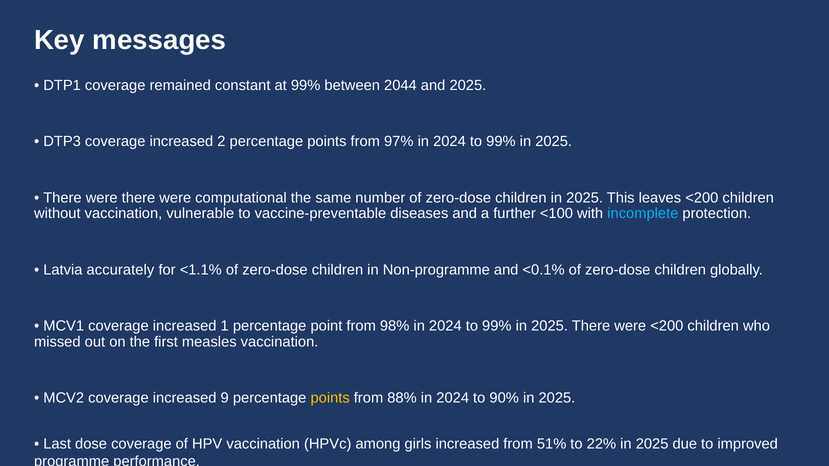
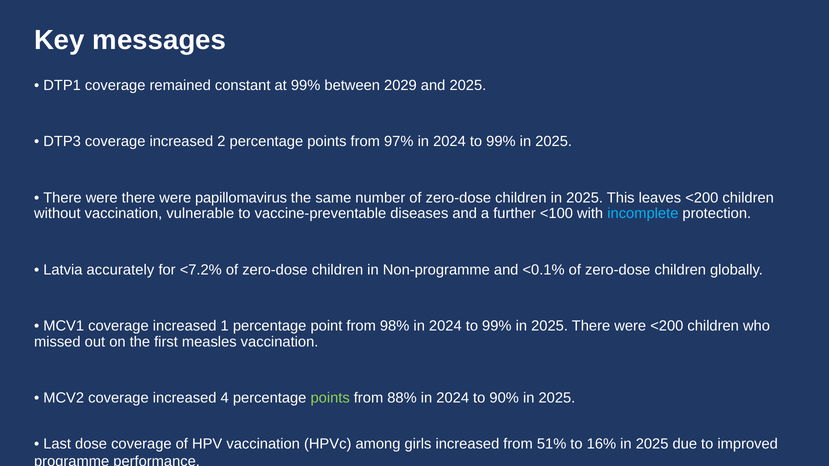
2044: 2044 -> 2029 (400, 86)
computational: computational -> papillomavirus (241, 198)
<1.1%: <1.1% -> <7.2% (201, 270)
9: 9 -> 4 (225, 398)
points colour: yellow -> light green (330, 398)
22%: 22% -> 16% (601, 444)
